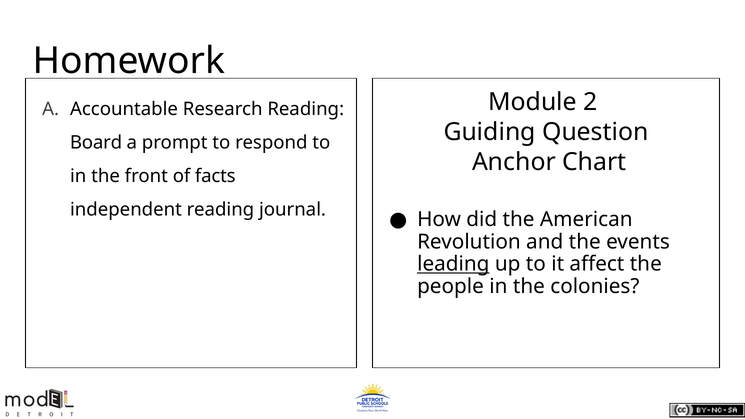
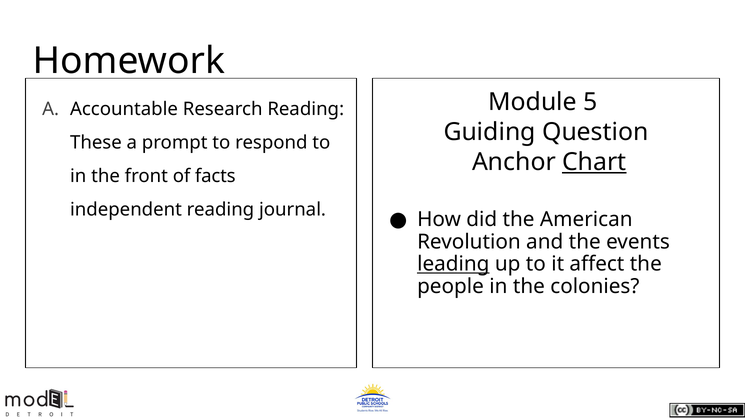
2: 2 -> 5 (590, 102)
Board: Board -> These (96, 143)
Chart underline: none -> present (594, 162)
